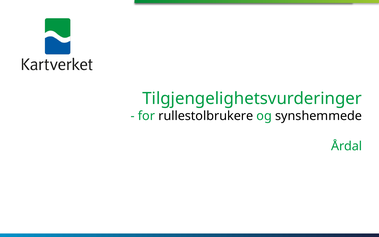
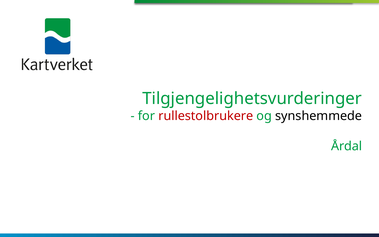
rullestolbrukere colour: black -> red (206, 116)
